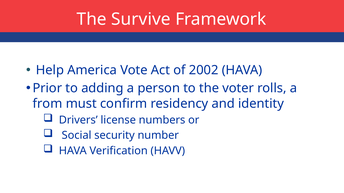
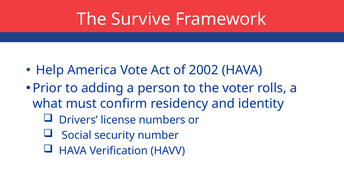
from: from -> what (48, 104)
